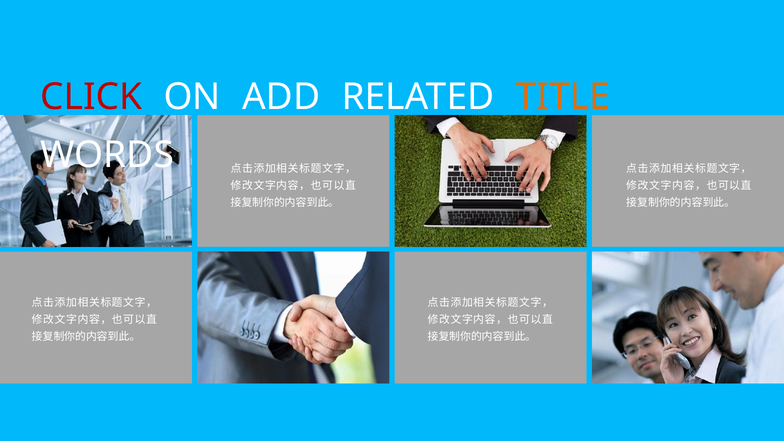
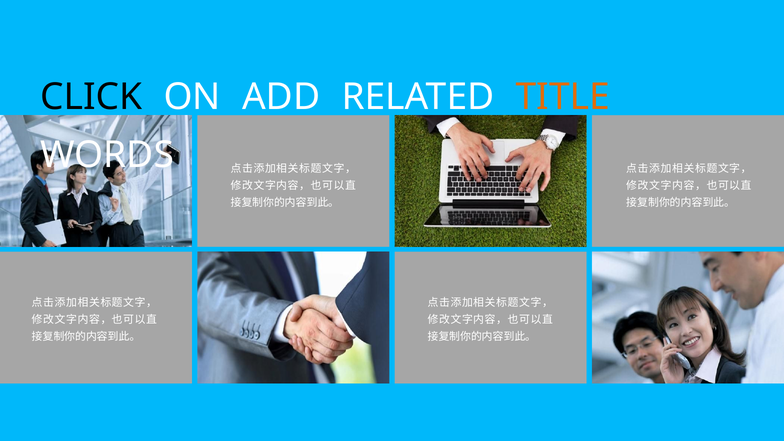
CLICK colour: red -> black (91, 97)
